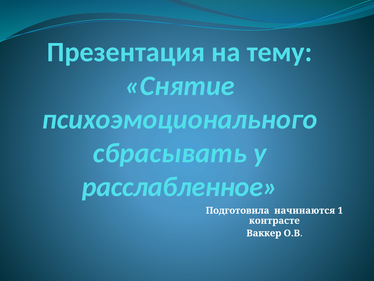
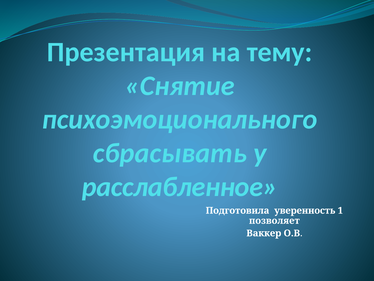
начинаются: начинаются -> уверенность (305, 210)
контрасте: контрасте -> позволяет (274, 220)
